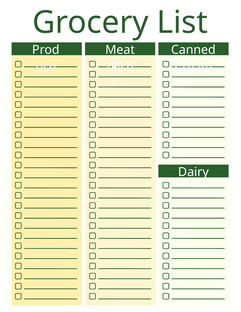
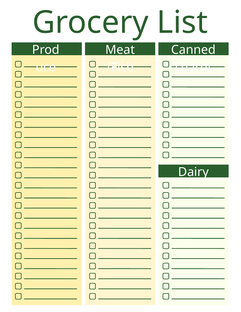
Create: Create -> Learnt (193, 67)
